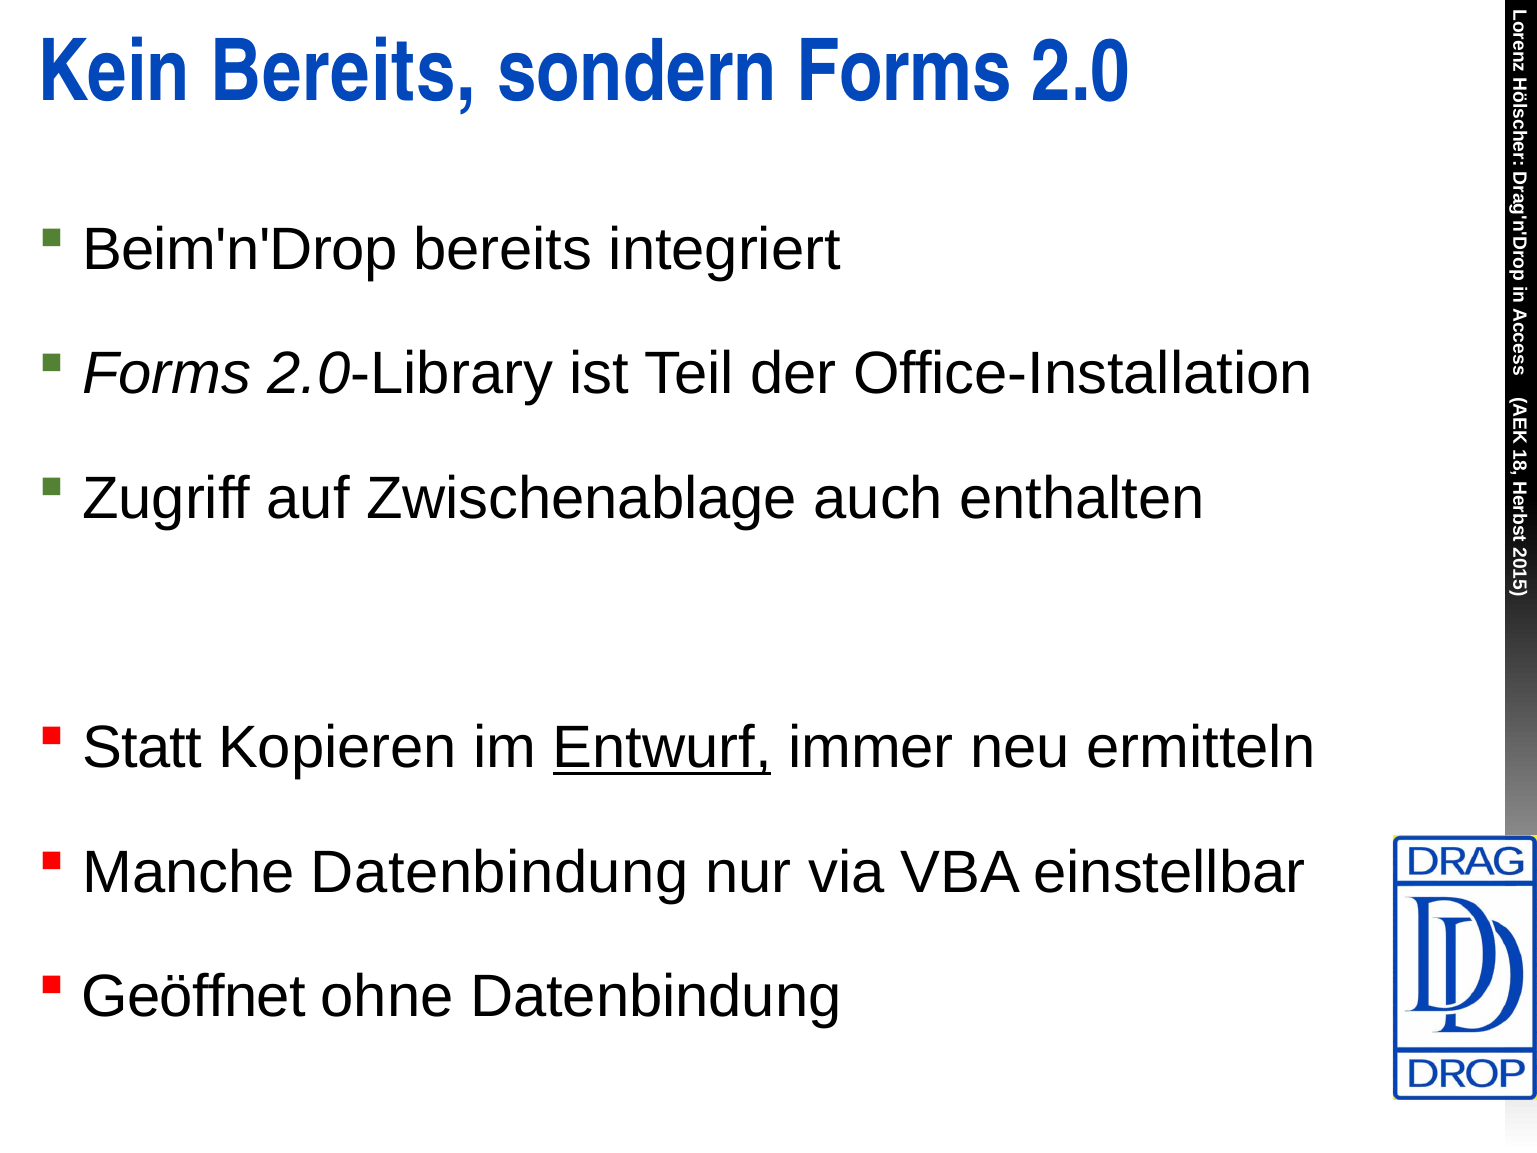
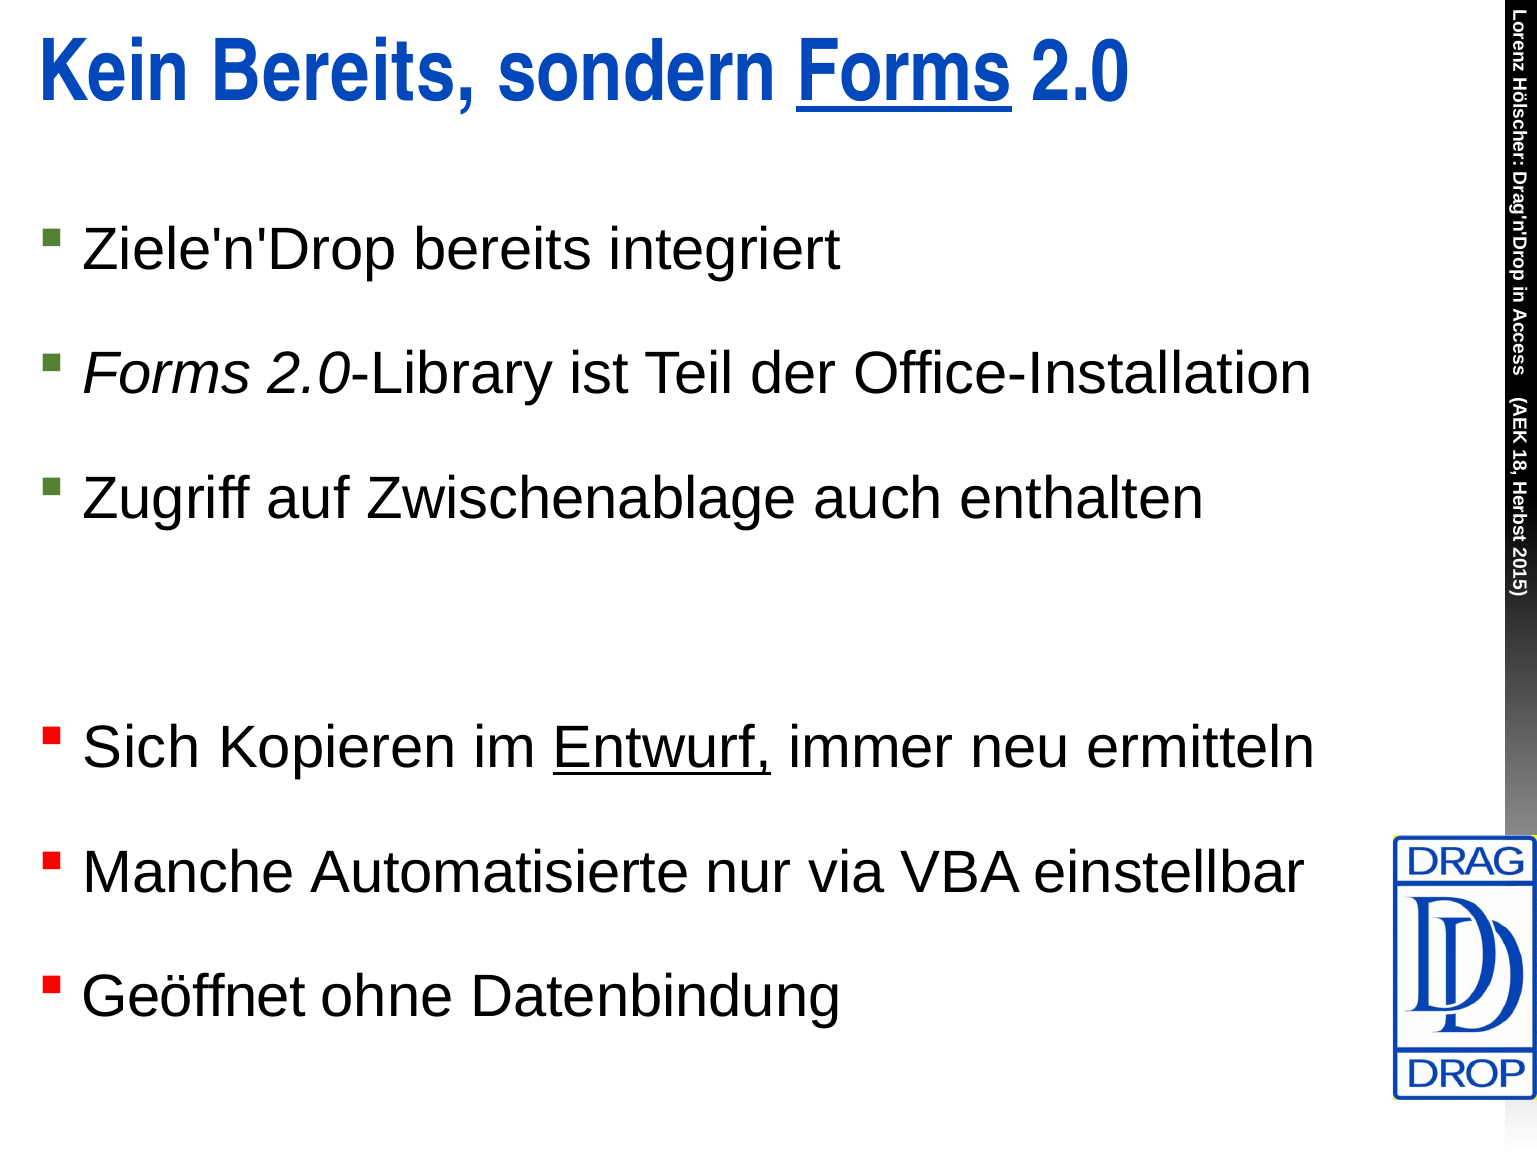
Forms underline: none -> present (904, 72)
Beim'n'Drop: Beim'n'Drop -> Ziele'n'Drop (240, 249)
Statt: Statt -> Sich (142, 748)
Manche Datenbindung: Datenbindung -> Automatisierte (500, 872)
